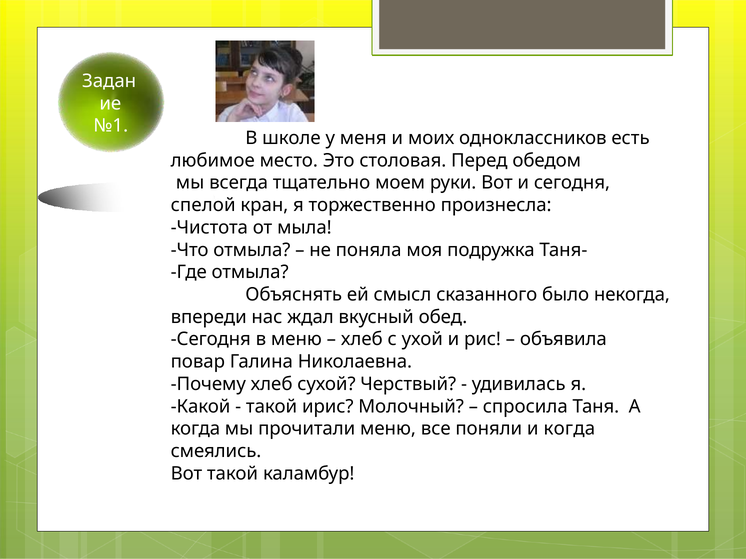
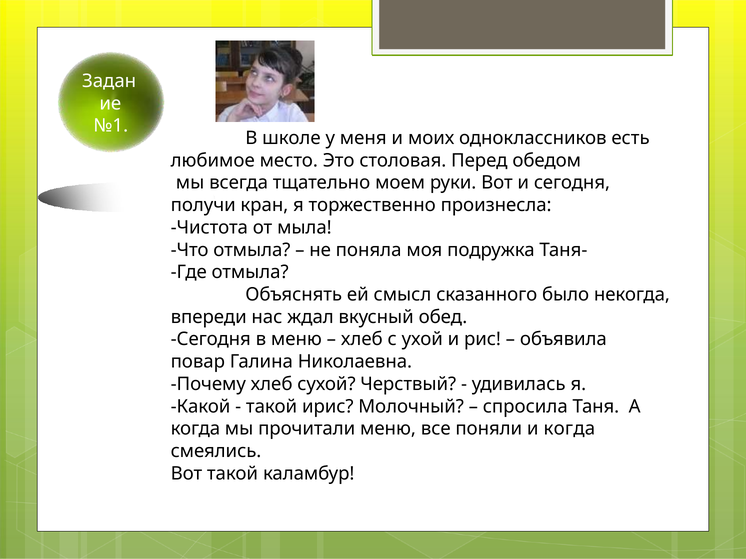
спелой: спелой -> получи (203, 205)
